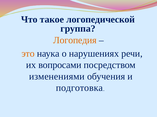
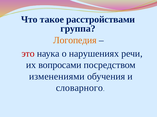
логопедической: логопедической -> расстройствами (101, 20)
это colour: orange -> red (28, 54)
подготовка: подготовка -> словарного (79, 88)
